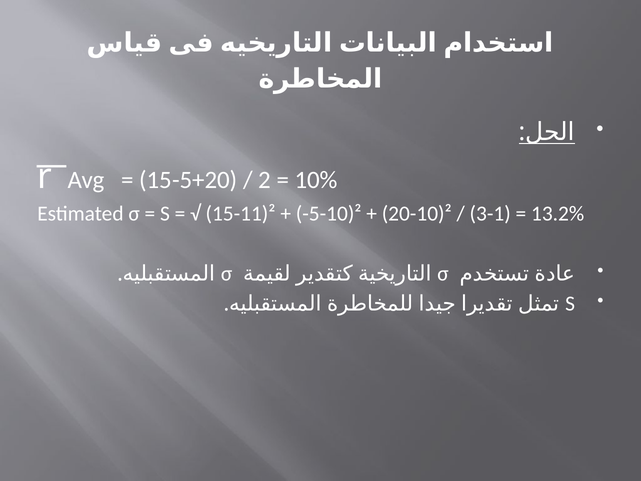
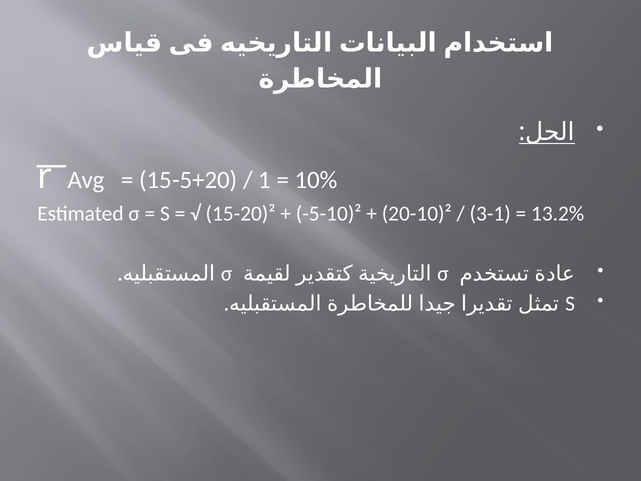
2: 2 -> 1 (265, 180)
15-11)²: 15-11)² -> 15-20)² (241, 214)
